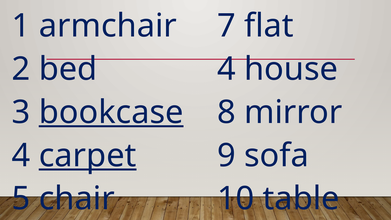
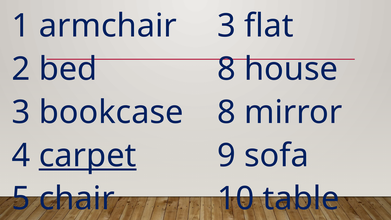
armchair 7: 7 -> 3 (226, 26)
bed 4: 4 -> 8 (226, 69)
bookcase underline: present -> none (111, 112)
